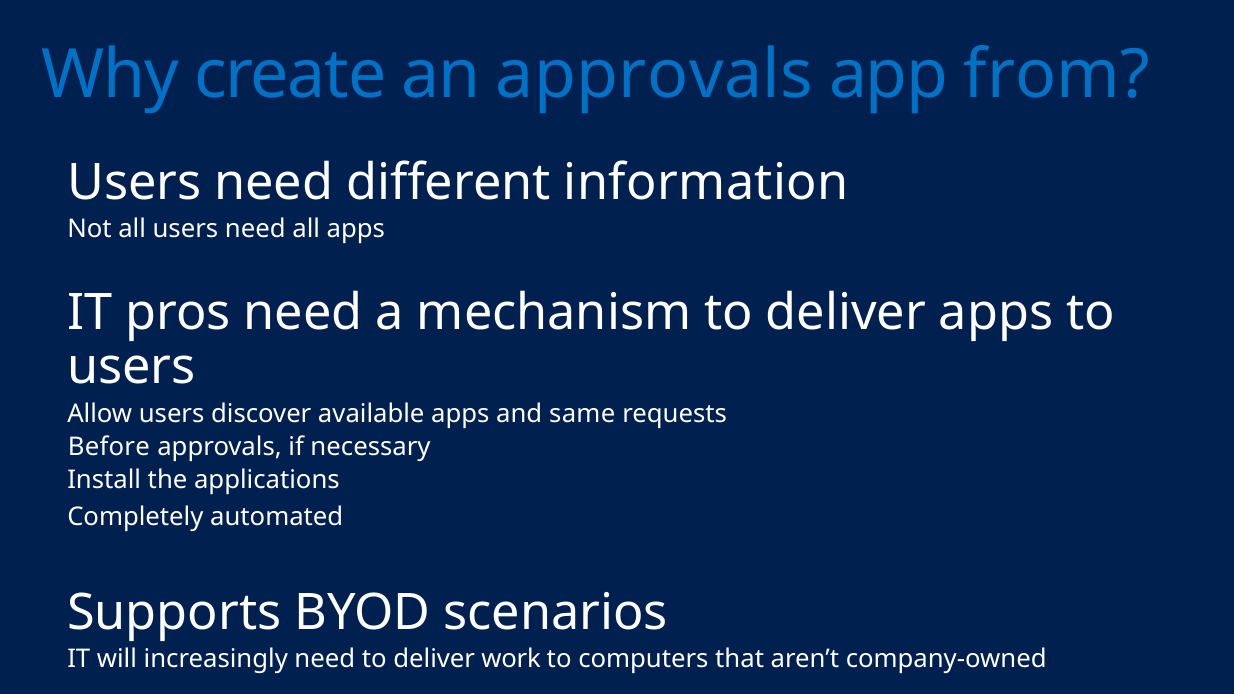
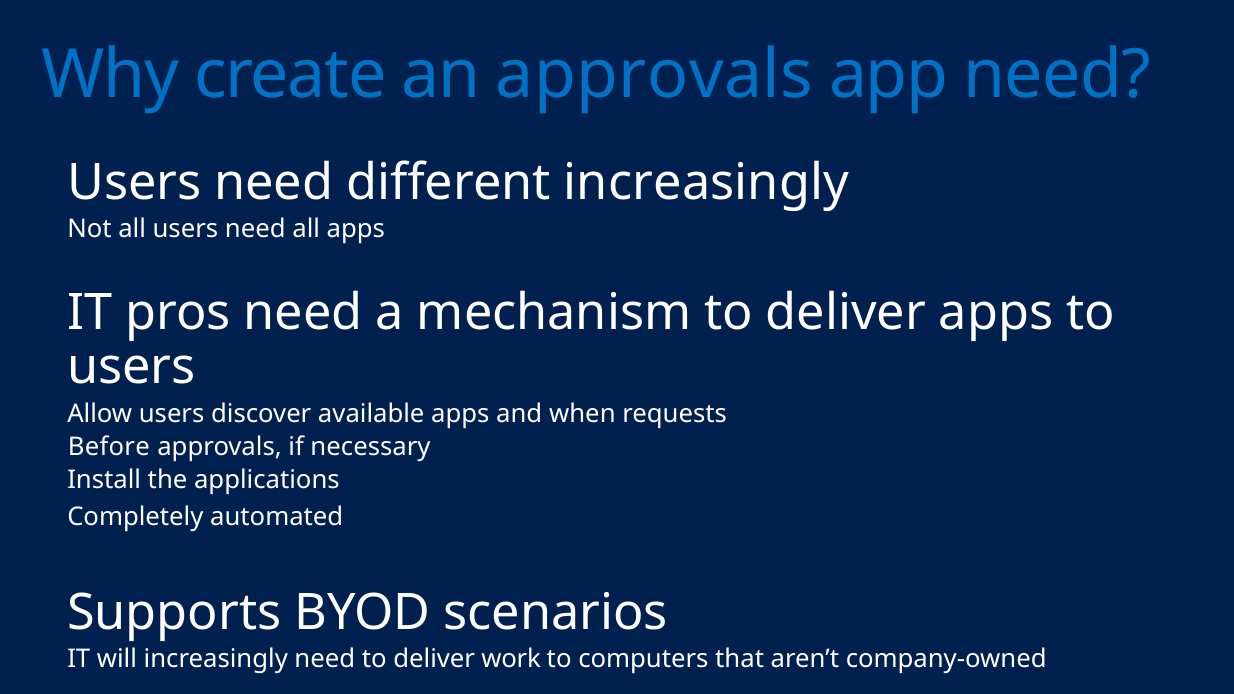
app from: from -> need (1057, 75)
different information: information -> increasingly (707, 183)
same: same -> when (582, 414)
